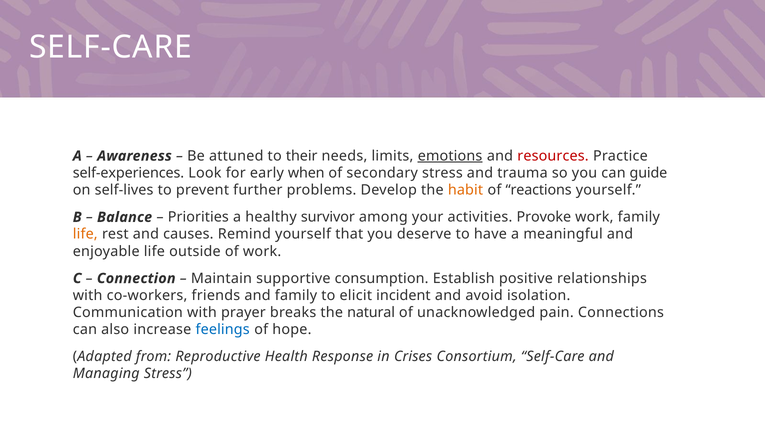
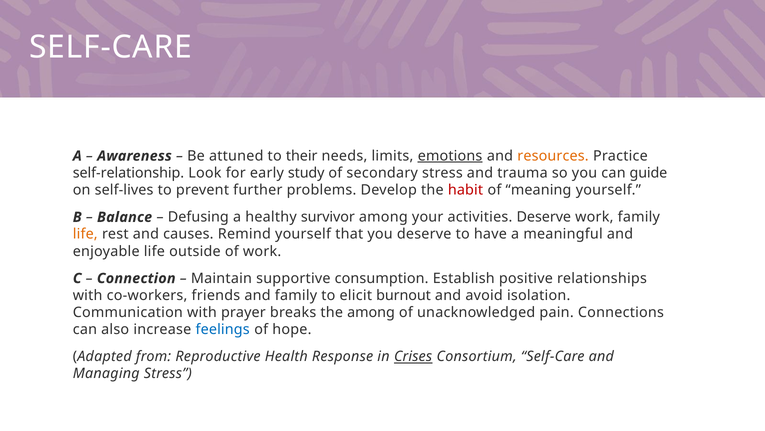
resources colour: red -> orange (553, 156)
self-experiences: self-experiences -> self-relationship (128, 173)
when: when -> study (306, 173)
habit colour: orange -> red (466, 190)
reactions: reactions -> meaning (538, 190)
Priorities: Priorities -> Defusing (198, 217)
activities Provoke: Provoke -> Deserve (544, 217)
incident: incident -> burnout (404, 295)
the natural: natural -> among (371, 312)
Crises underline: none -> present (413, 356)
